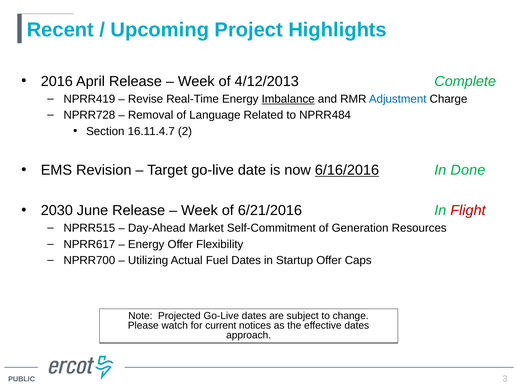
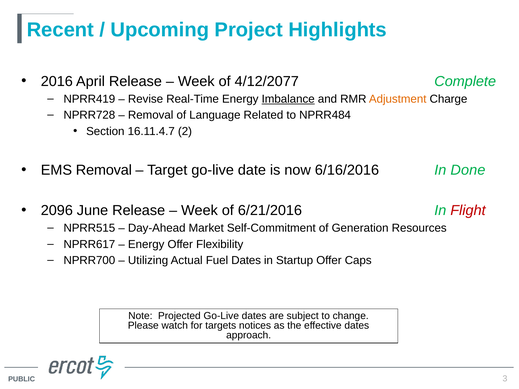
4/12/2013: 4/12/2013 -> 4/12/2077 (267, 81)
Adjustment colour: blue -> orange (398, 99)
EMS Revision: Revision -> Removal (104, 170)
6/16/2016 underline: present -> none (347, 170)
2030: 2030 -> 2096 (57, 211)
current: current -> targets (221, 326)
